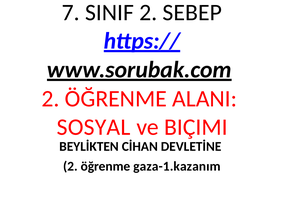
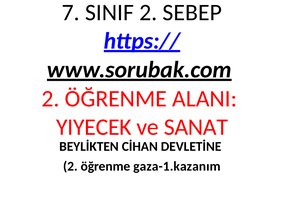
SOSYAL: SOSYAL -> YIYECEK (94, 127)
BIÇIMI: BIÇIMI -> SANAT (196, 127)
